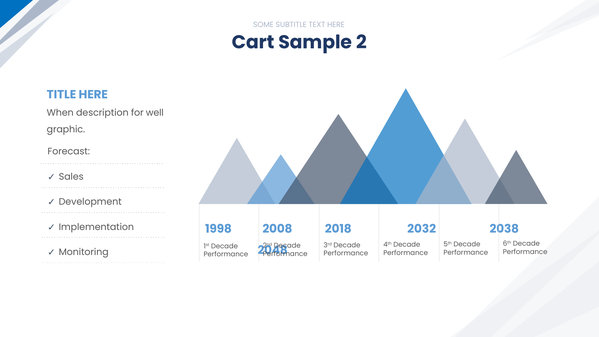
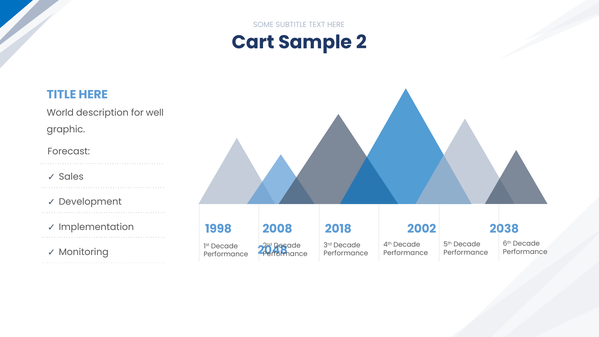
When: When -> World (60, 113)
2032: 2032 -> 2002 (422, 229)
